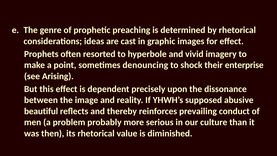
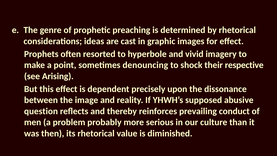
enterprise: enterprise -> respective (244, 65)
beautiful: beautiful -> question (41, 111)
